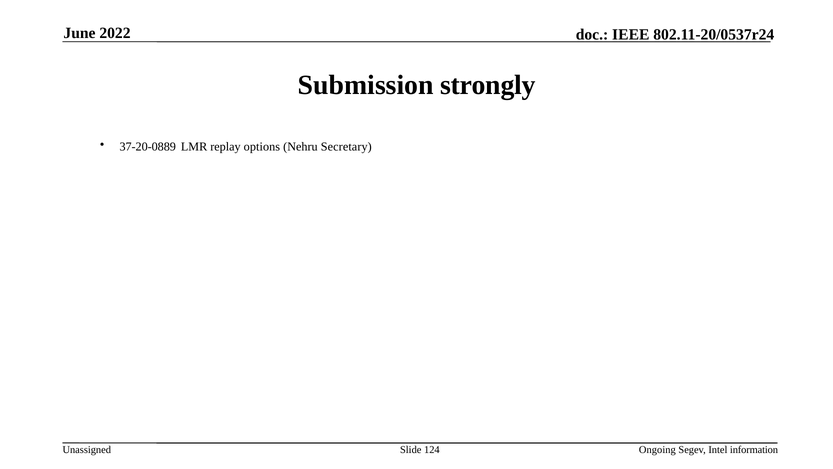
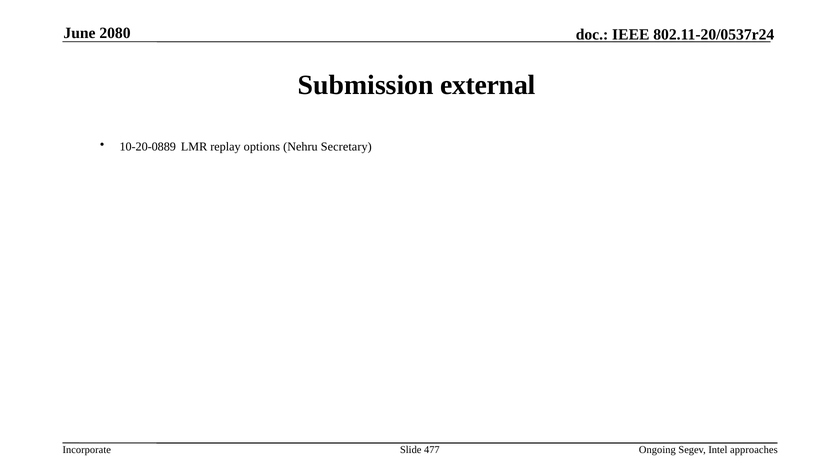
2022: 2022 -> 2080 (115, 33)
strongly: strongly -> external (488, 85)
37-20-0889: 37-20-0889 -> 10-20-0889 (148, 147)
Unassigned: Unassigned -> Incorporate (87, 449)
124: 124 -> 477 (432, 449)
information: information -> approaches (754, 449)
